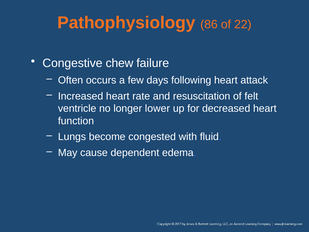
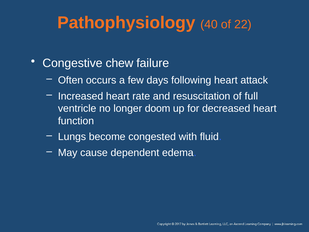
86: 86 -> 40 (209, 24)
felt: felt -> full (251, 96)
lower: lower -> doom (158, 108)
